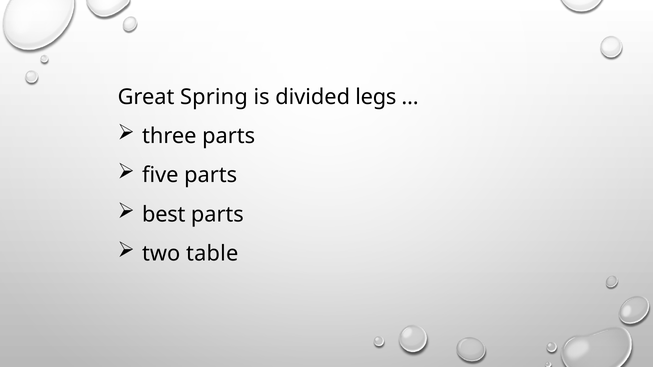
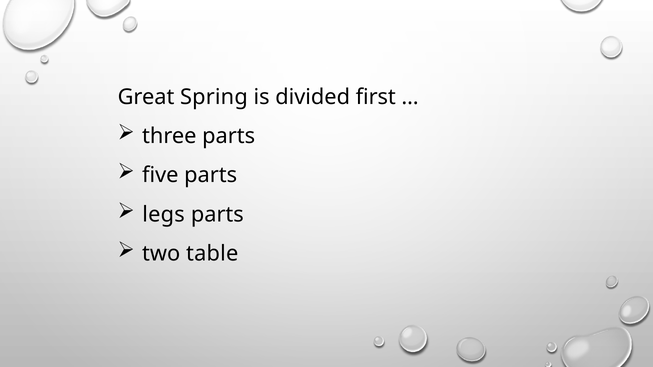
legs: legs -> first (376, 97)
best: best -> legs (164, 215)
